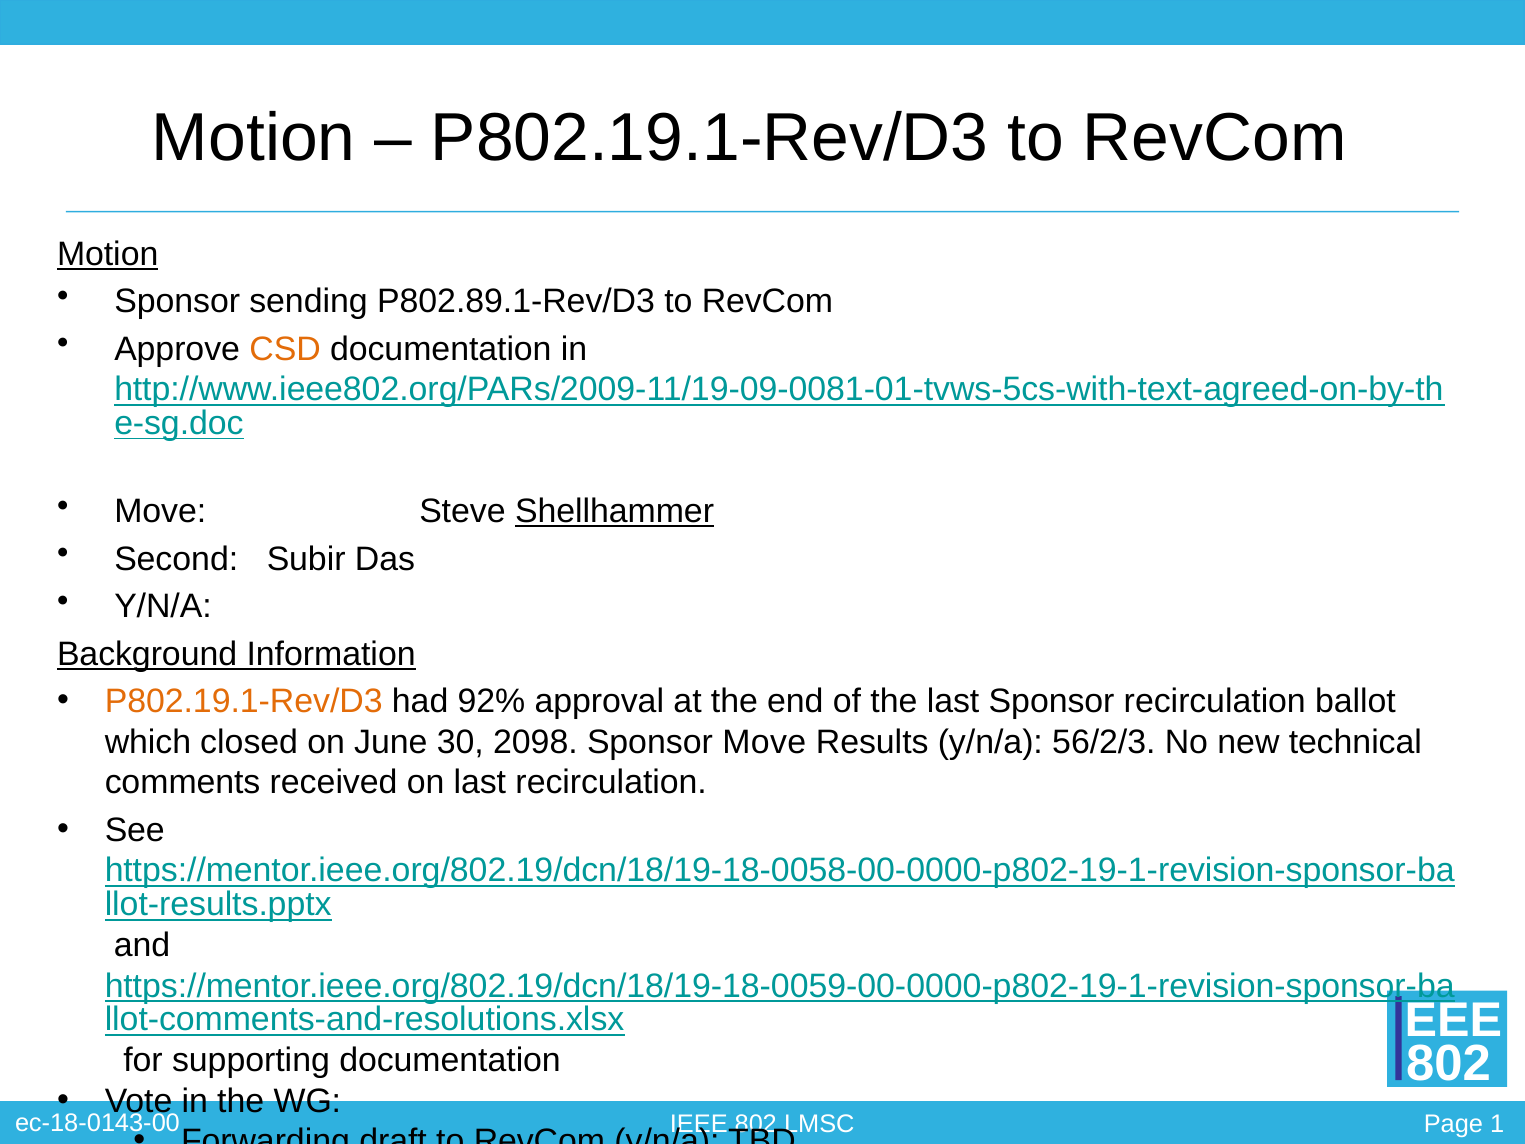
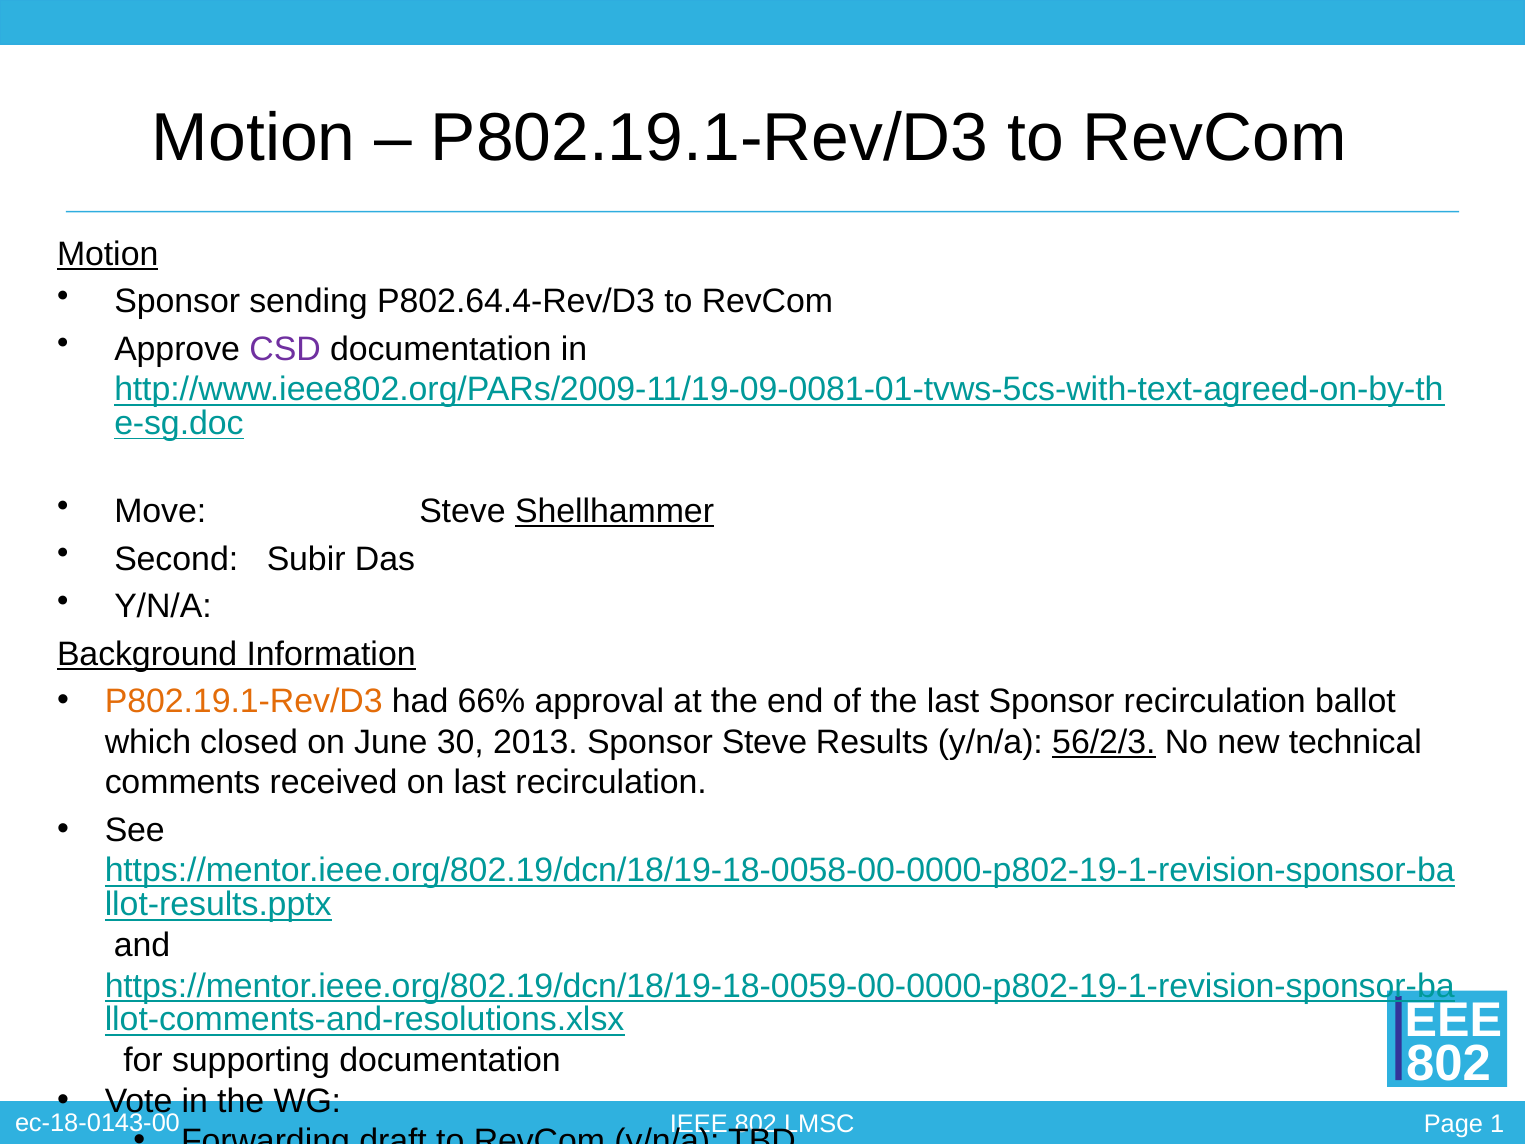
P802.89.1-Rev/D3: P802.89.1-Rev/D3 -> P802.64.4-Rev/D3 (516, 301)
CSD colour: orange -> purple (285, 349)
92%: 92% -> 66% (491, 701)
2098: 2098 -> 2013 (535, 742)
Sponsor Move: Move -> Steve (765, 742)
56/2/3 underline: none -> present (1104, 742)
